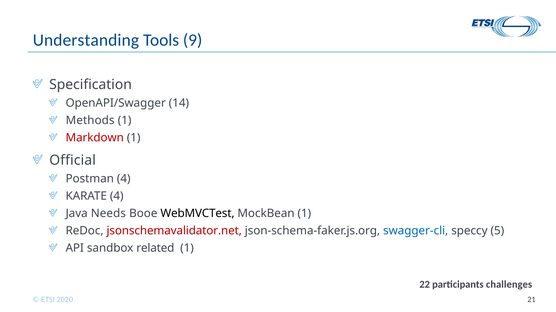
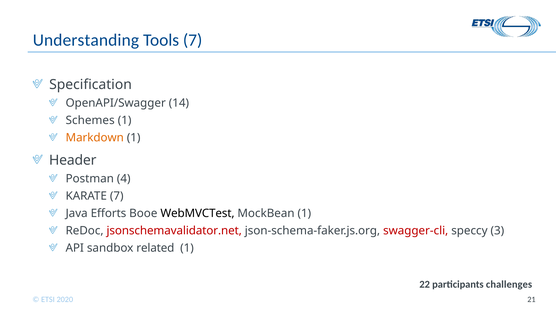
Tools 9: 9 -> 7 (193, 40)
Methods: Methods -> Schemes (90, 121)
Markdown colour: red -> orange (95, 138)
Official: Official -> Header (73, 161)
KARATE 4: 4 -> 7 (117, 197)
Needs: Needs -> Efforts (108, 214)
swagger-cli colour: blue -> red (416, 231)
5: 5 -> 3 (497, 231)
